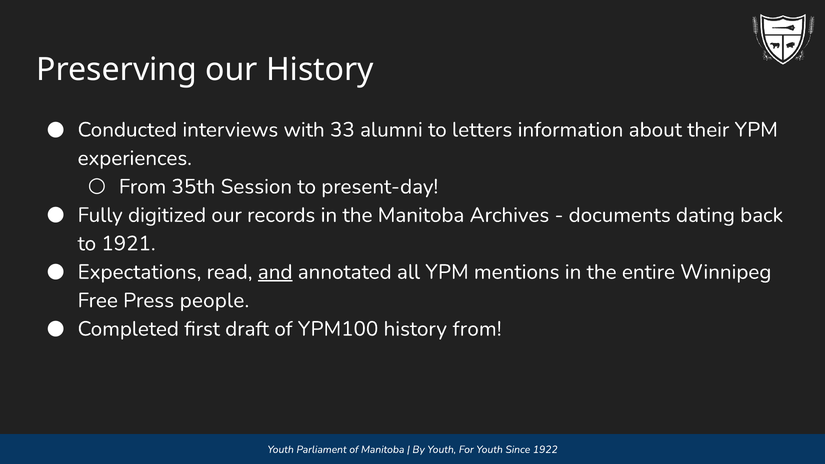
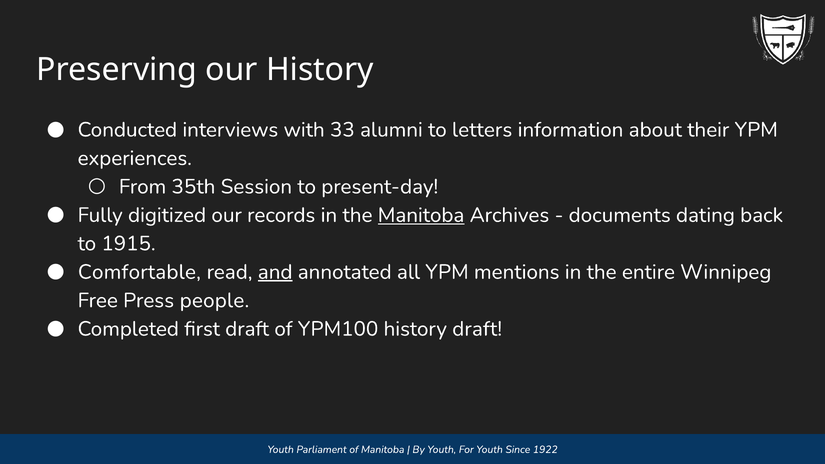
Manitoba underline: none -> present (421, 215)
1921: 1921 -> 1915 (128, 244)
Expectations: Expectations -> Comfortable (139, 272)
history from: from -> draft (477, 329)
